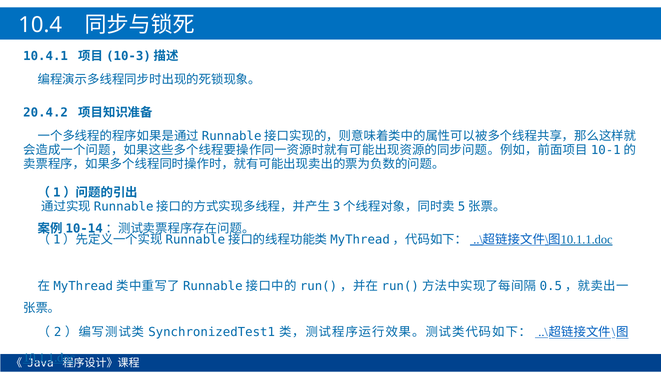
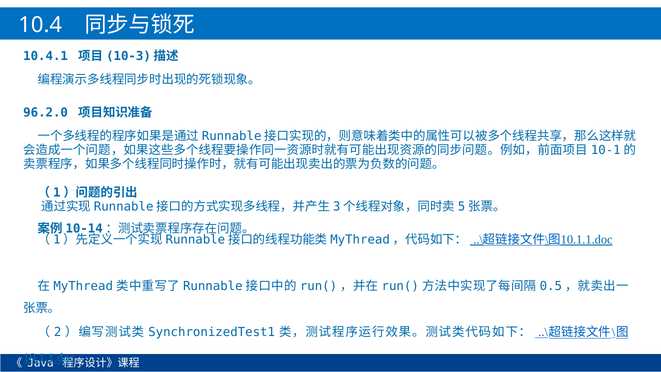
20.4.2: 20.4.2 -> 96.2.0 (46, 113)
